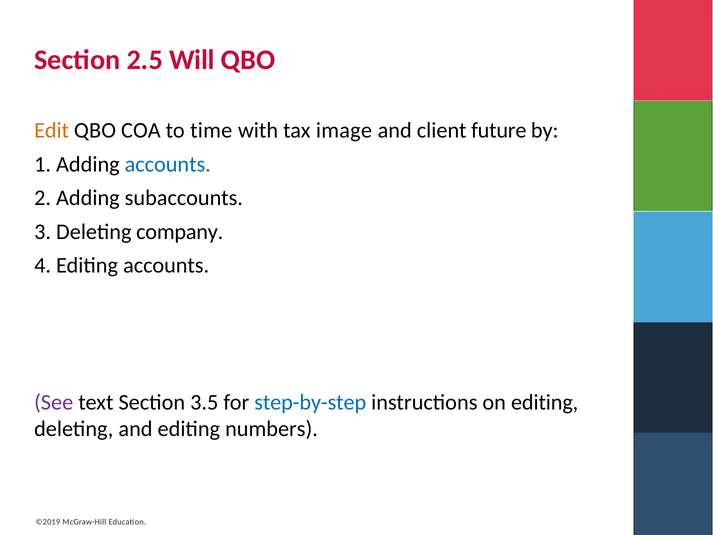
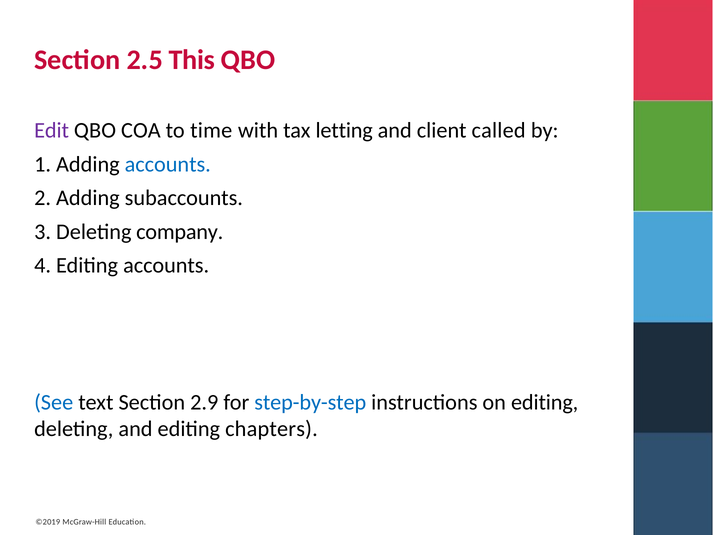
Will: Will -> This (192, 60)
Edit colour: orange -> purple (52, 131)
image: image -> letting (344, 131)
future: future -> called (499, 131)
See colour: purple -> blue (54, 402)
3.5: 3.5 -> 2.9 (204, 402)
numbers: numbers -> chapters (271, 429)
